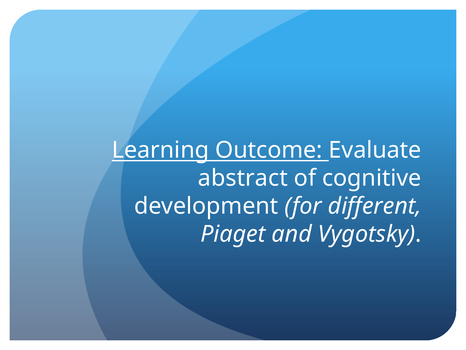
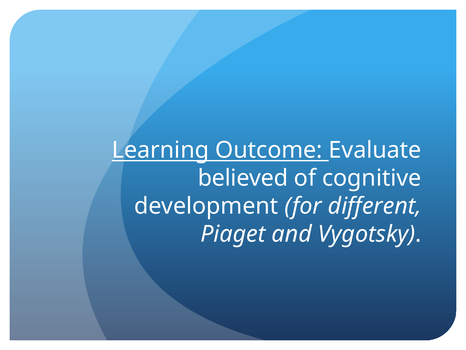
abstract: abstract -> believed (243, 178)
